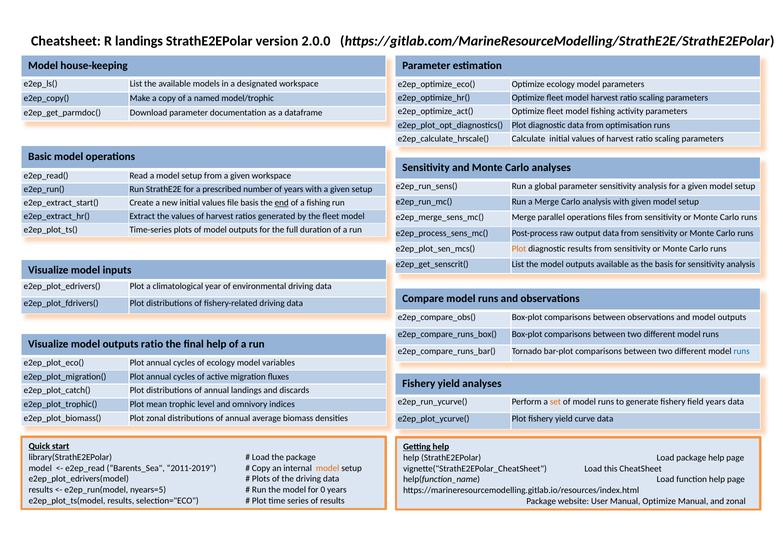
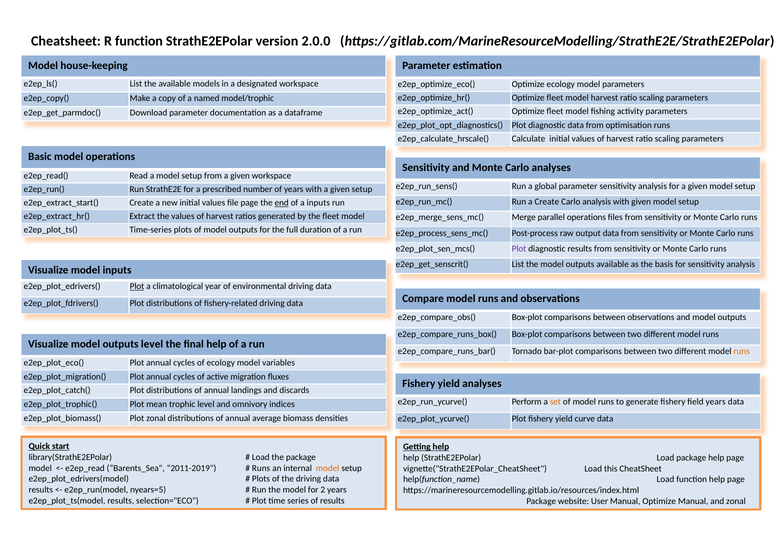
R landings: landings -> function (139, 41)
a Merge: Merge -> Create (547, 202)
file basis: basis -> page (249, 203)
a fishing: fishing -> inputs (318, 203)
Plot colour: orange -> purple (519, 249)
Plot underline: none -> present (137, 286)
outputs ratio: ratio -> level (152, 344)
runs colour: blue -> orange (742, 351)
Copy: Copy -> Runs (261, 468)
0: 0 -> 2 (323, 490)
